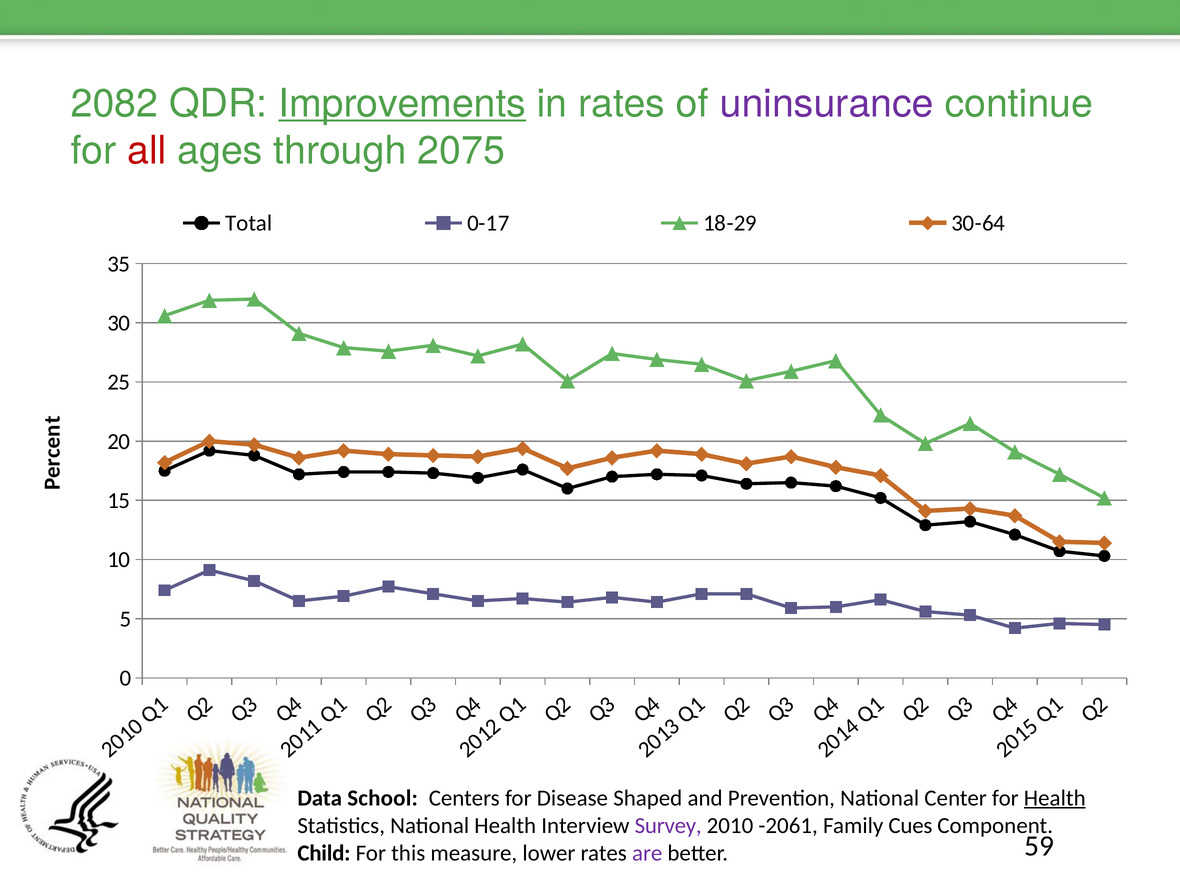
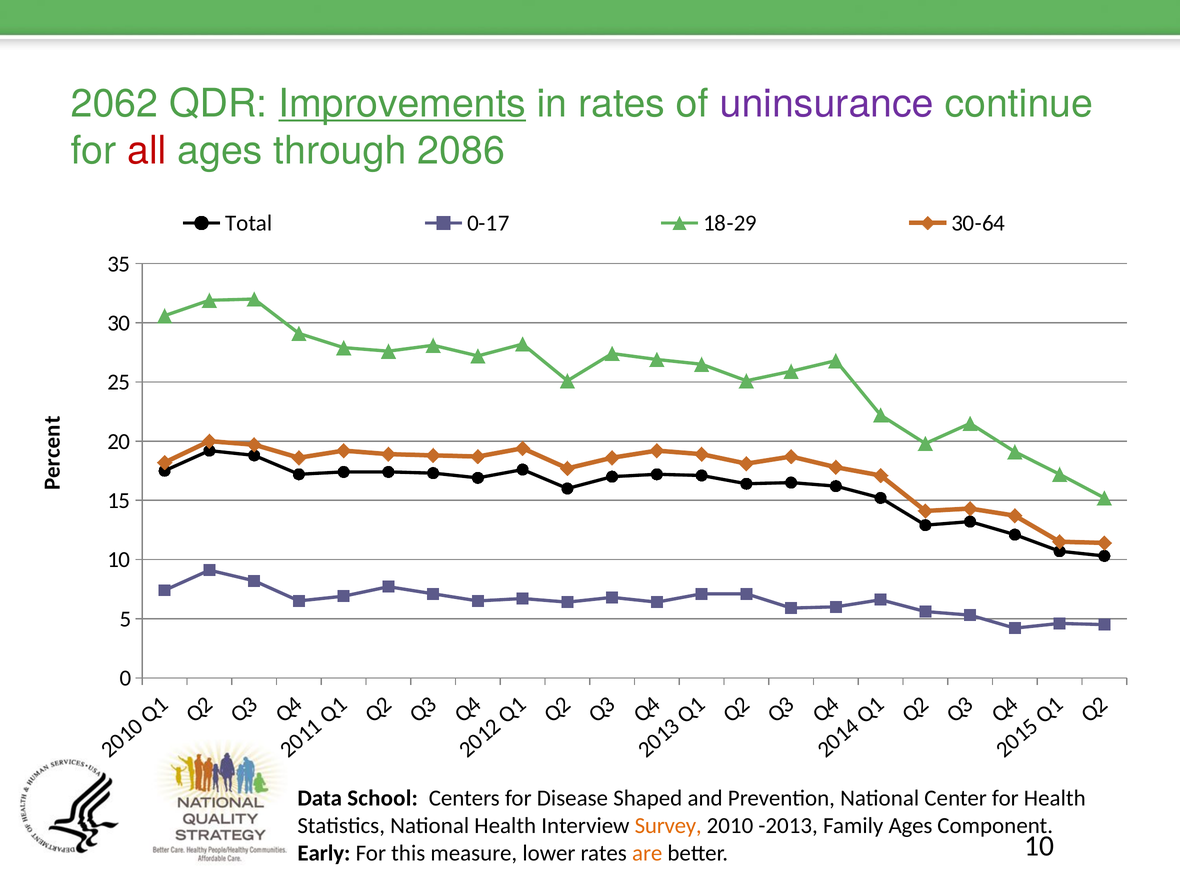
2082: 2082 -> 2062 (115, 104)
2075: 2075 -> 2086 (461, 151)
Health underline: present -> none (1055, 798)
Survey colour: purple -> orange (668, 826)
-2061: -2061 -> -2013 (788, 826)
Family Cues: Cues -> Ages (910, 826)
Child: Child -> Early (324, 853)
are colour: purple -> orange (647, 853)
better 59: 59 -> 10 (1039, 846)
